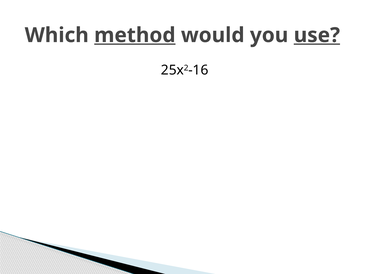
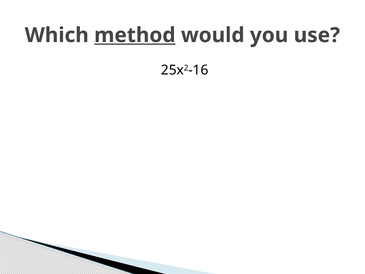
use underline: present -> none (317, 35)
